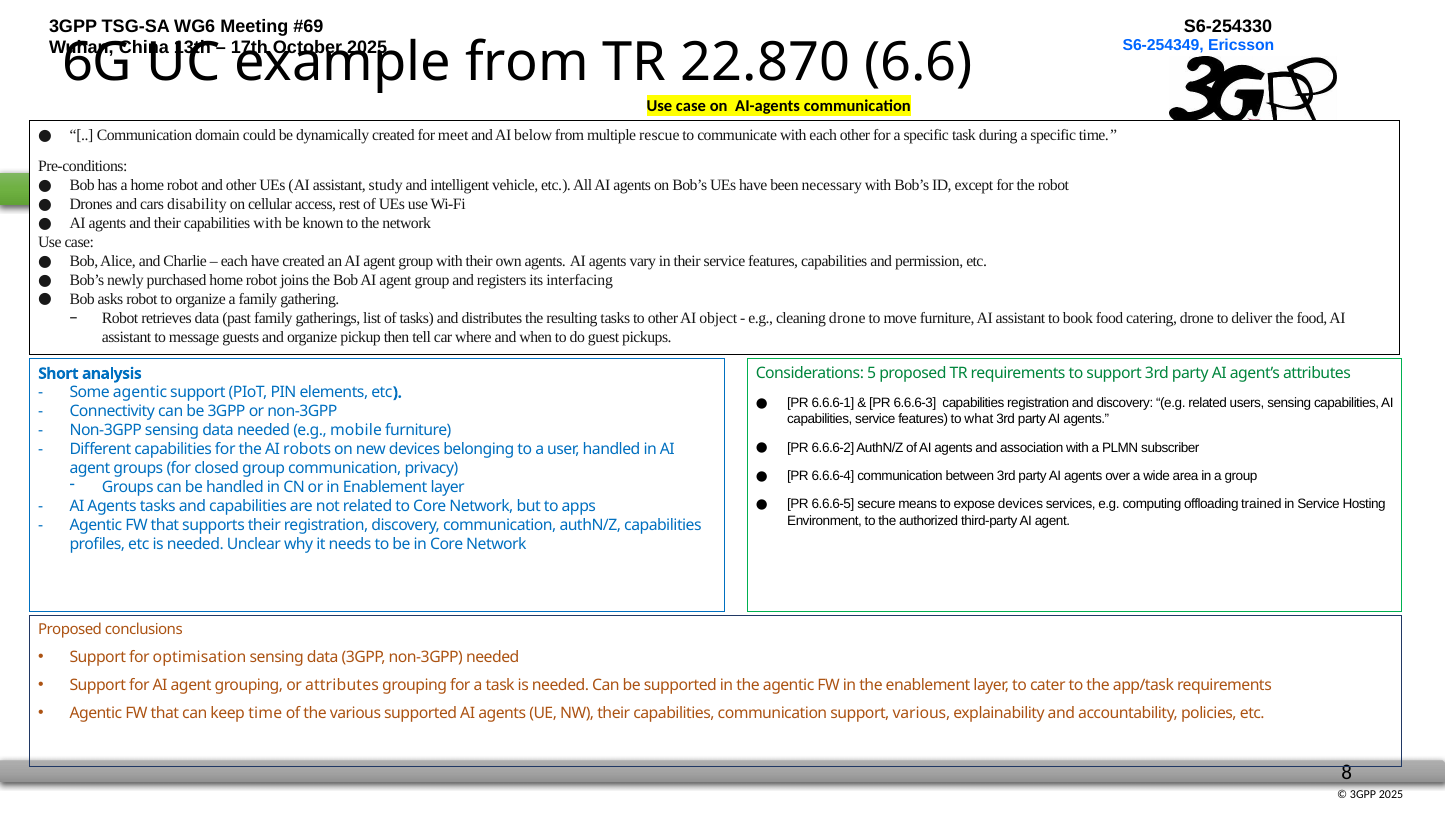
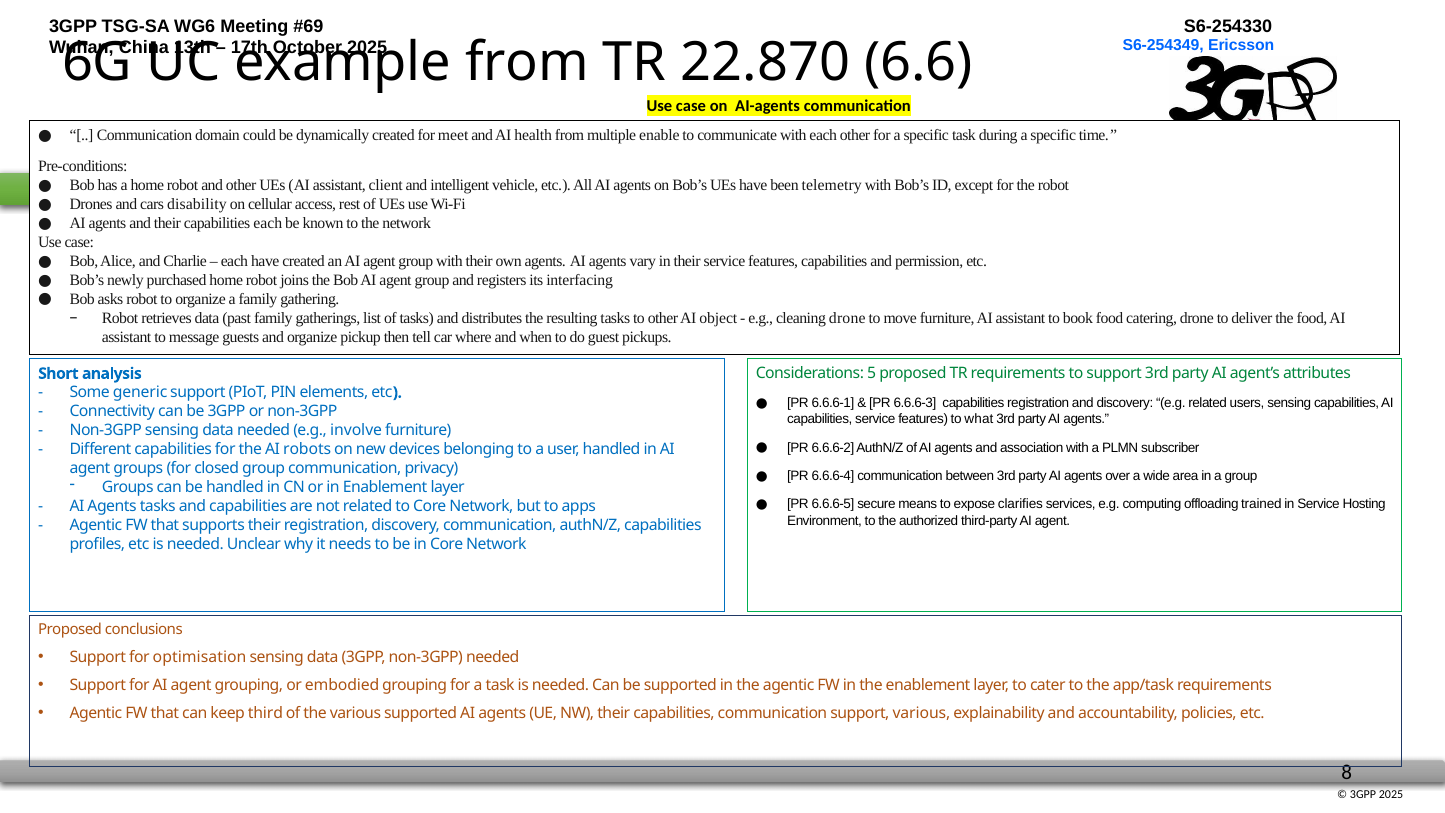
below: below -> health (533, 135)
rescue: rescue -> enable (659, 135)
study: study -> client (386, 185)
necessary: necessary -> telemetry (832, 185)
capabilities with: with -> each (268, 223)
Some agentic: agentic -> generic (140, 392)
mobile: mobile -> involve (356, 430)
expose devices: devices -> clarifies (1020, 504)
or attributes: attributes -> embodied (342, 685)
keep time: time -> third (265, 713)
